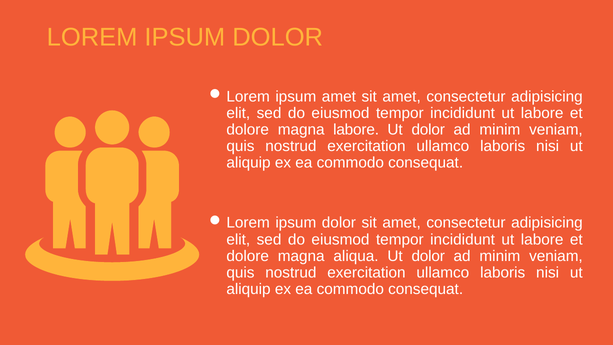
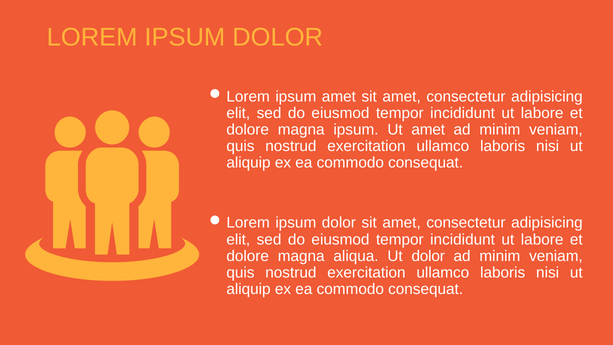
magna labore: labore -> ipsum (356, 130)
dolor: dolor -> amet (428, 130)
